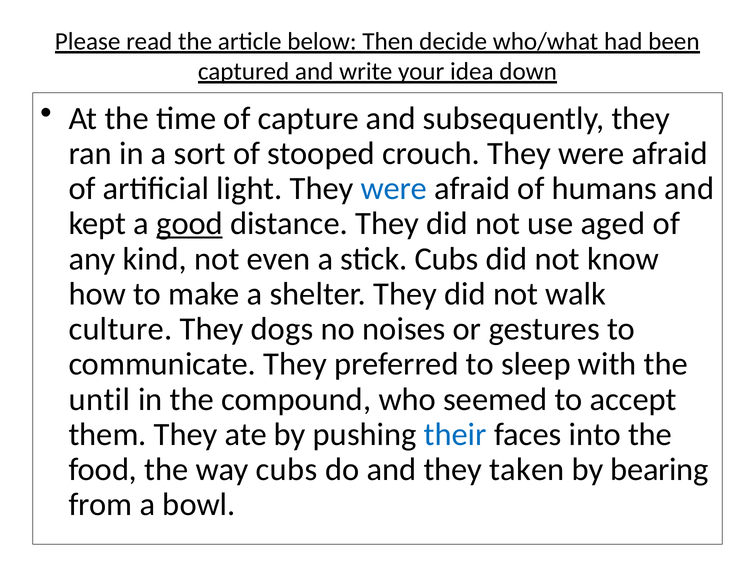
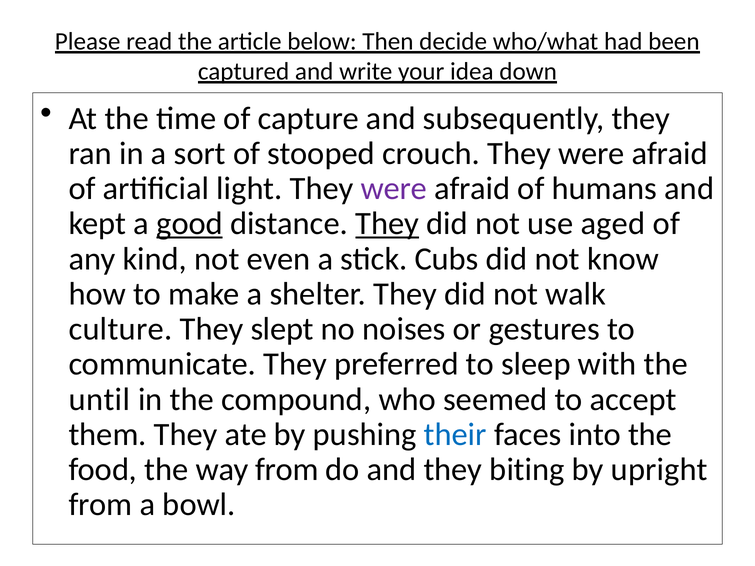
were colour: blue -> purple (394, 189)
They underline: none -> present (387, 224)
dogs: dogs -> slept (282, 329)
way cubs: cubs -> from (287, 470)
taken: taken -> biting (527, 470)
bearing: bearing -> upright (659, 470)
